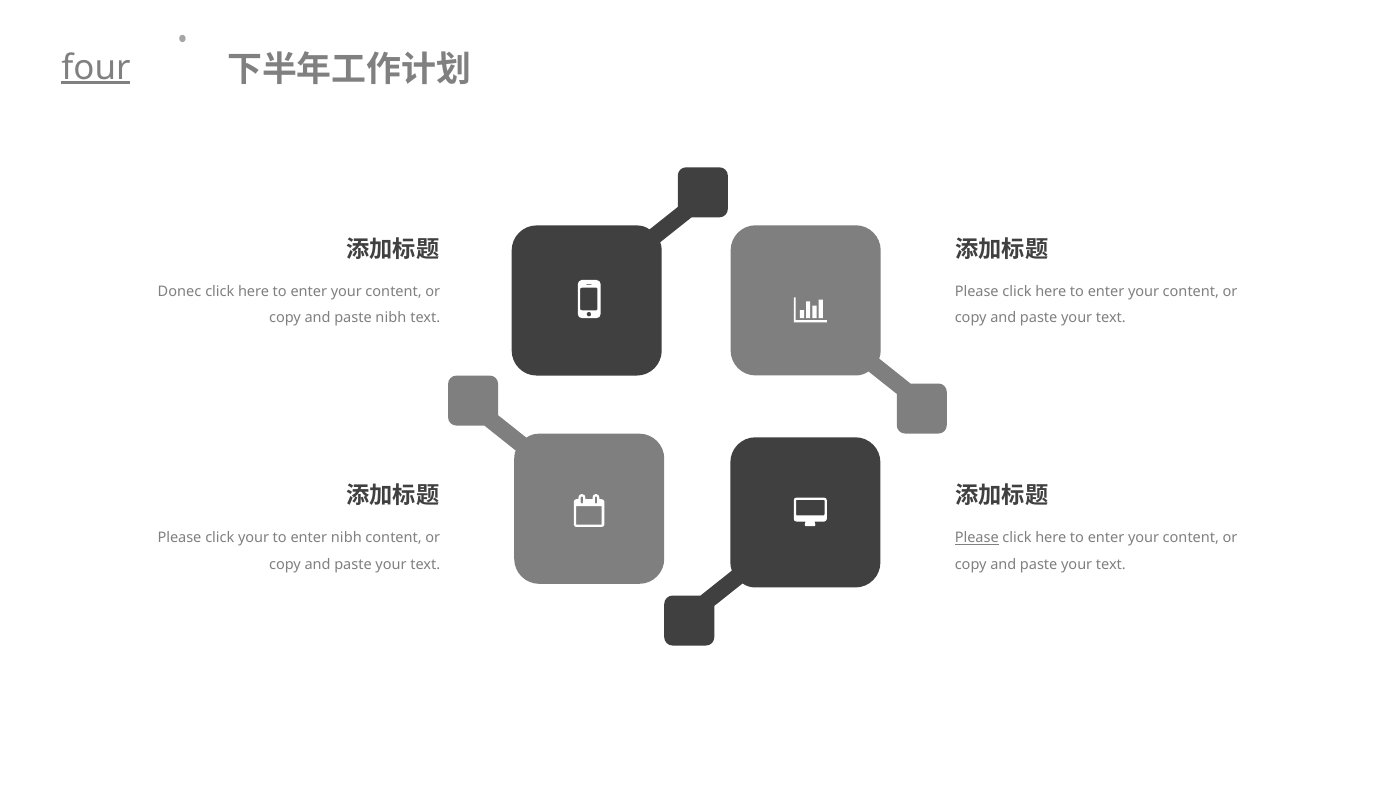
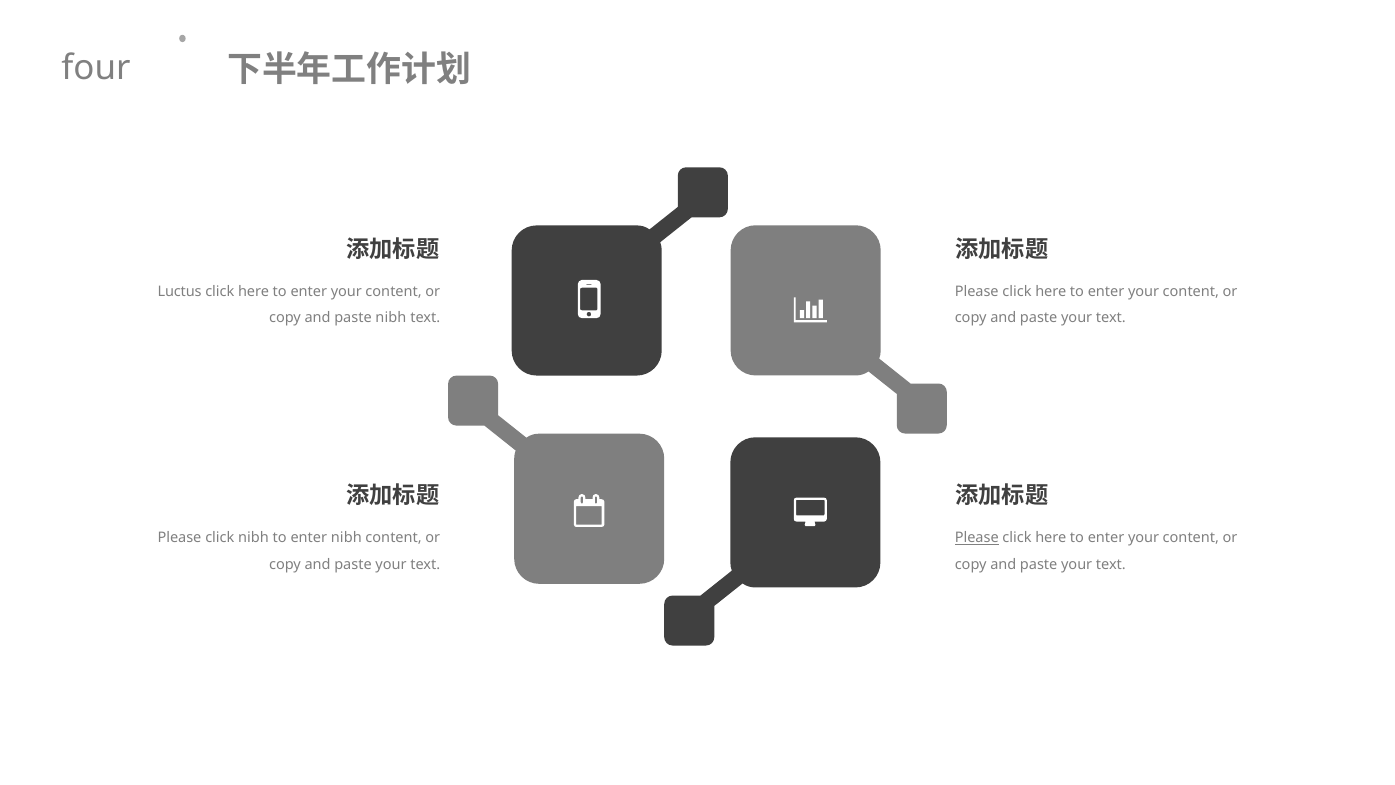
four underline: present -> none (96, 67)
Donec: Donec -> Luctus (180, 292)
click your: your -> nibh (253, 538)
